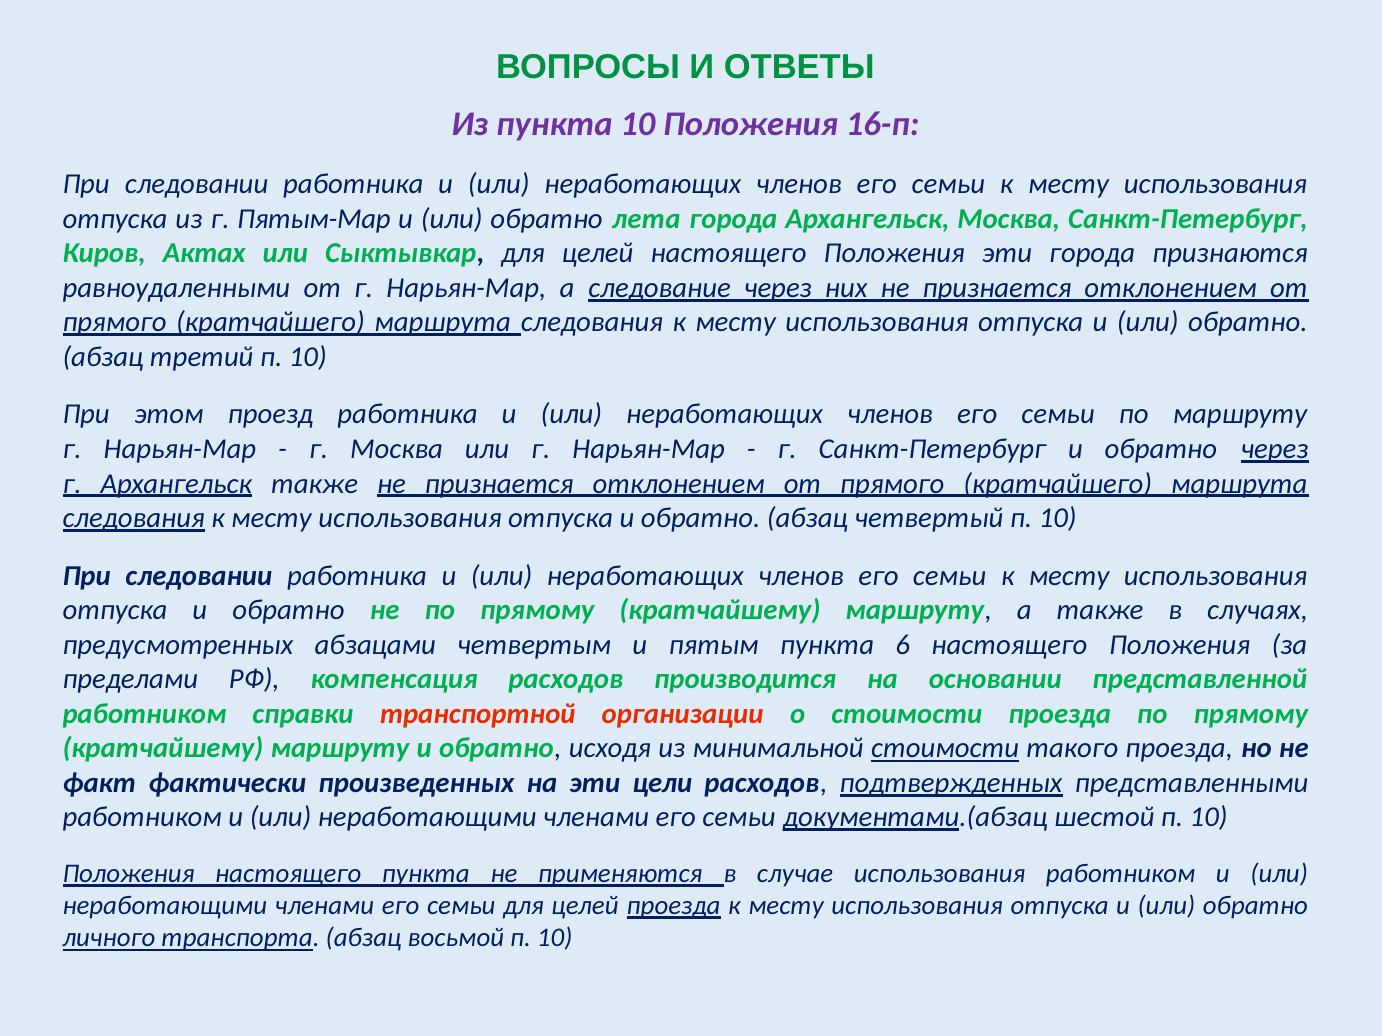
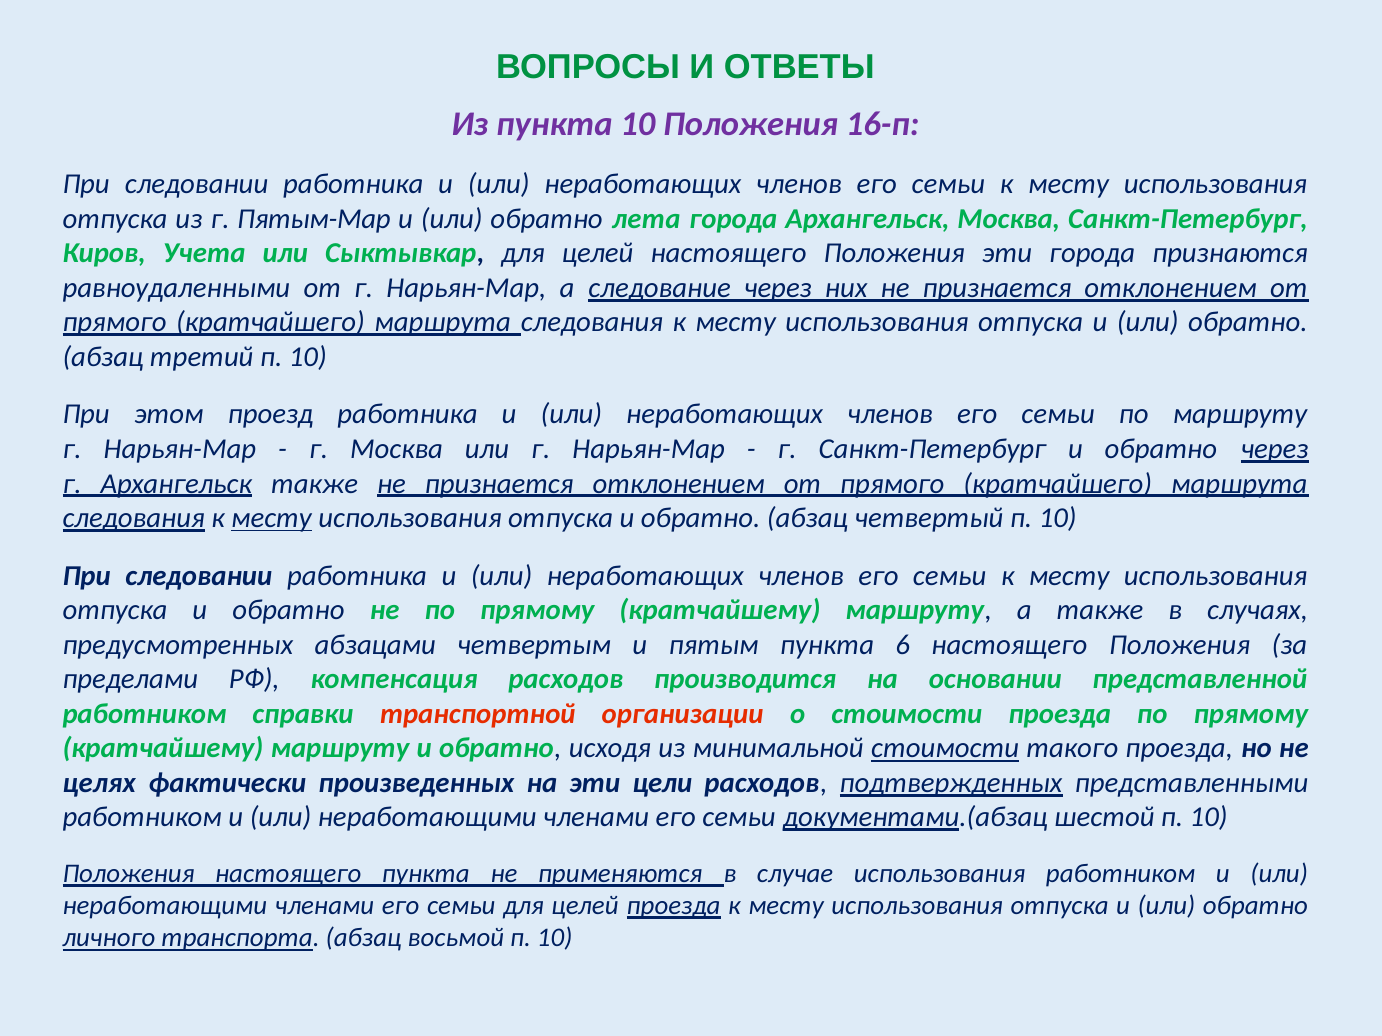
Актах: Актах -> Учета (204, 253)
месту underline: none -> present (271, 518)
факт: факт -> целях (99, 783)
